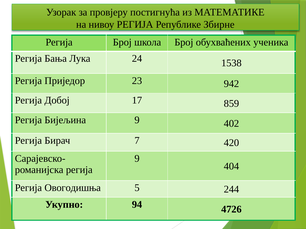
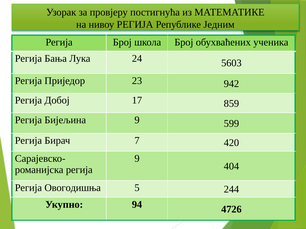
Збирне: Збирне -> Једним (219, 25)
1538: 1538 -> 5603 (231, 63)
402: 402 -> 599 (231, 124)
